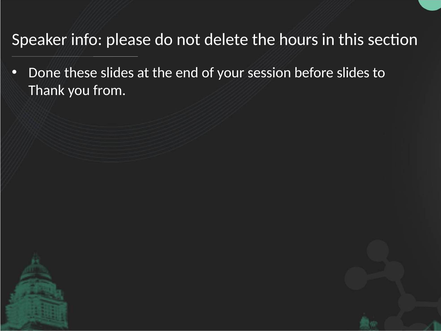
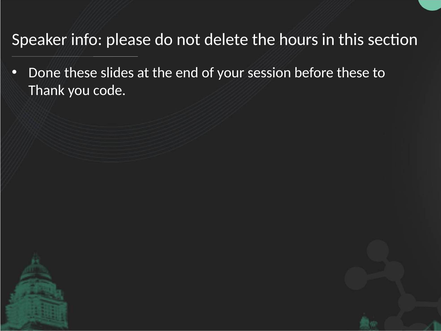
before slides: slides -> these (353, 73)
from: from -> code (109, 90)
